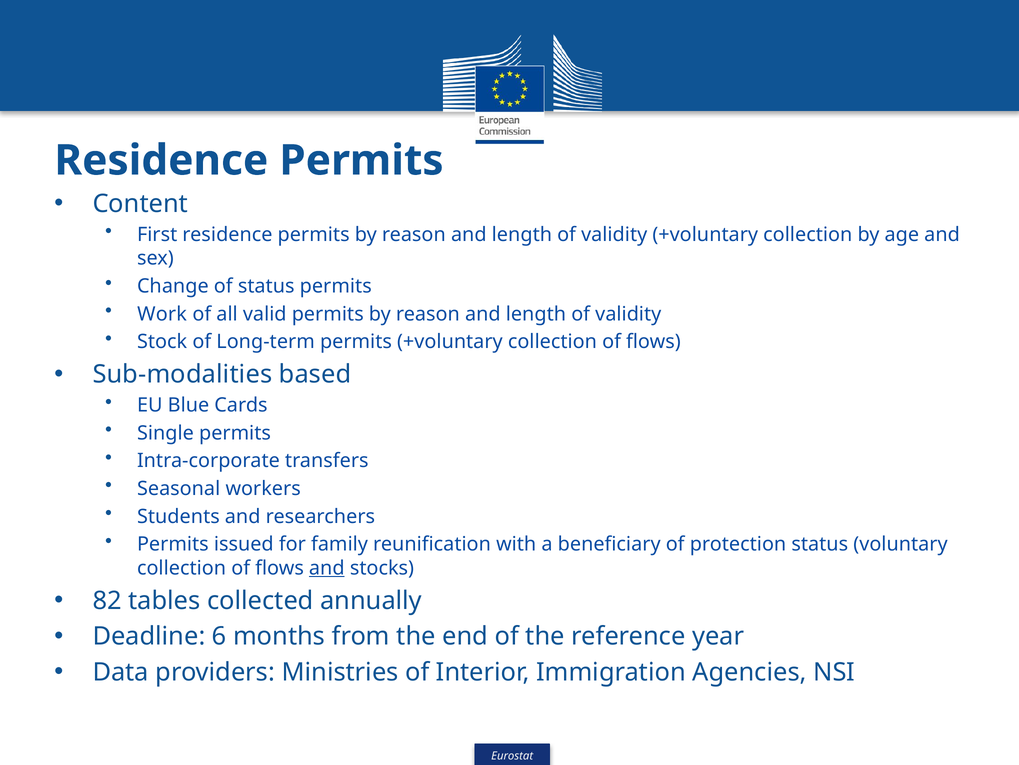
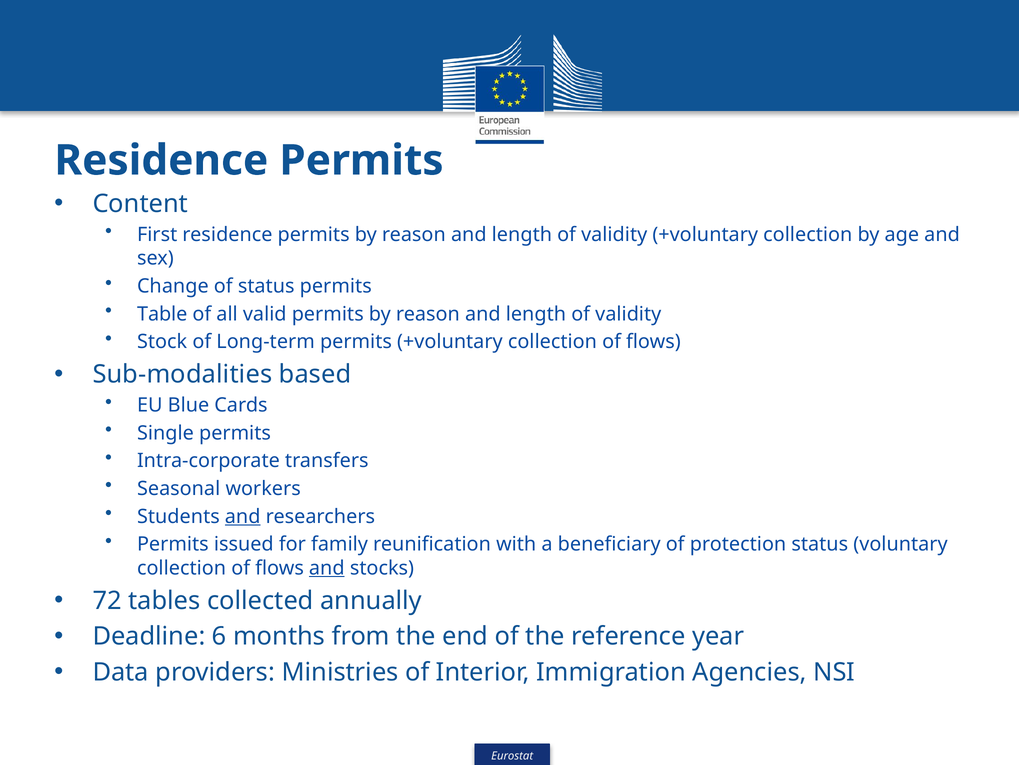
Work: Work -> Table (162, 314)
and underline: none -> present (243, 516)
82: 82 -> 72 (107, 600)
